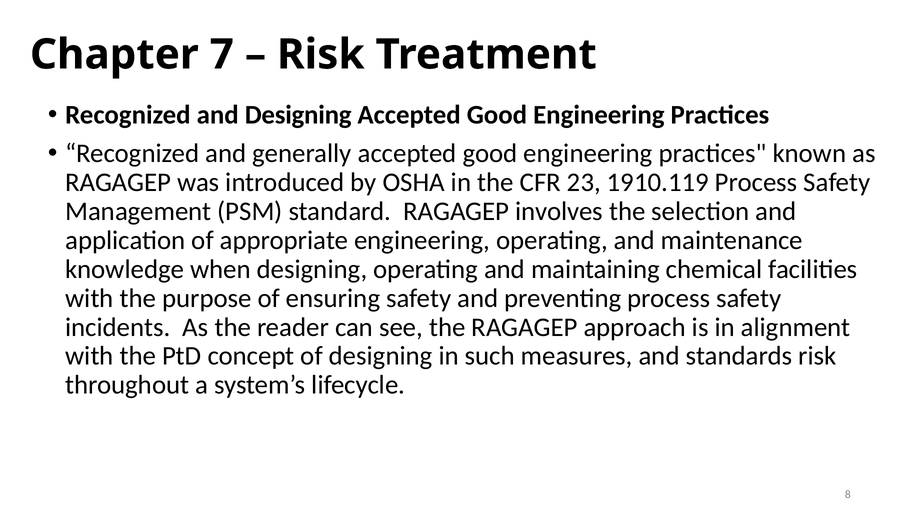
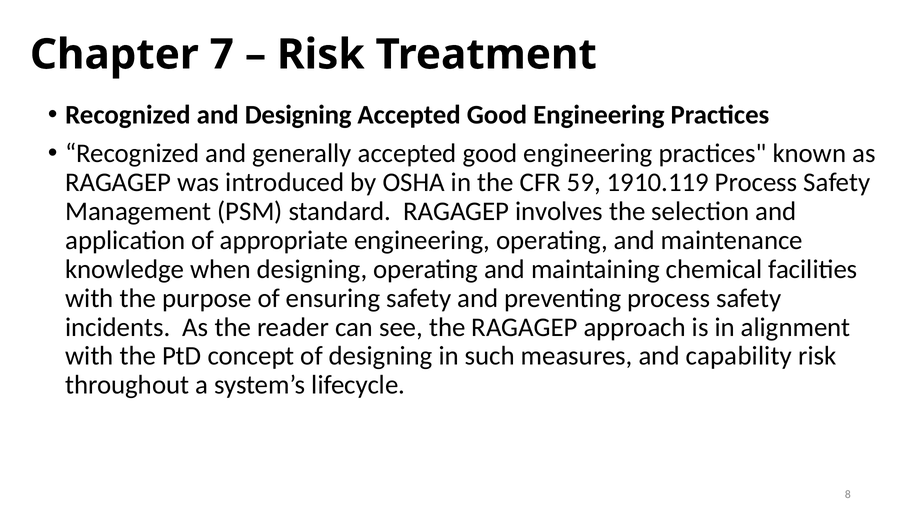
23: 23 -> 59 (584, 182)
standards: standards -> capability (739, 356)
